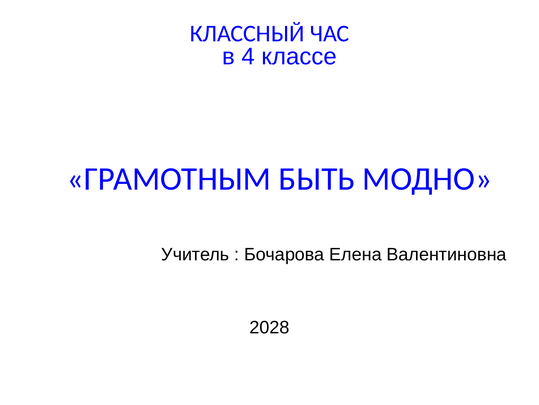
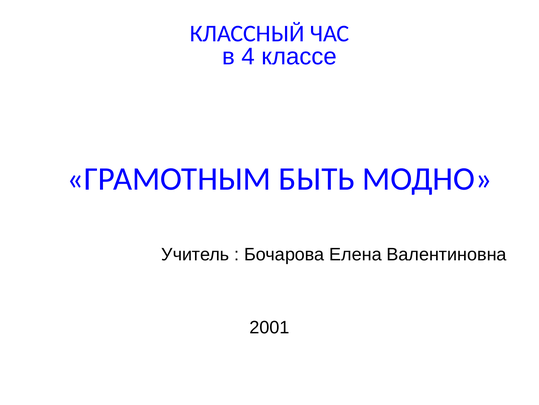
2028: 2028 -> 2001 (270, 327)
